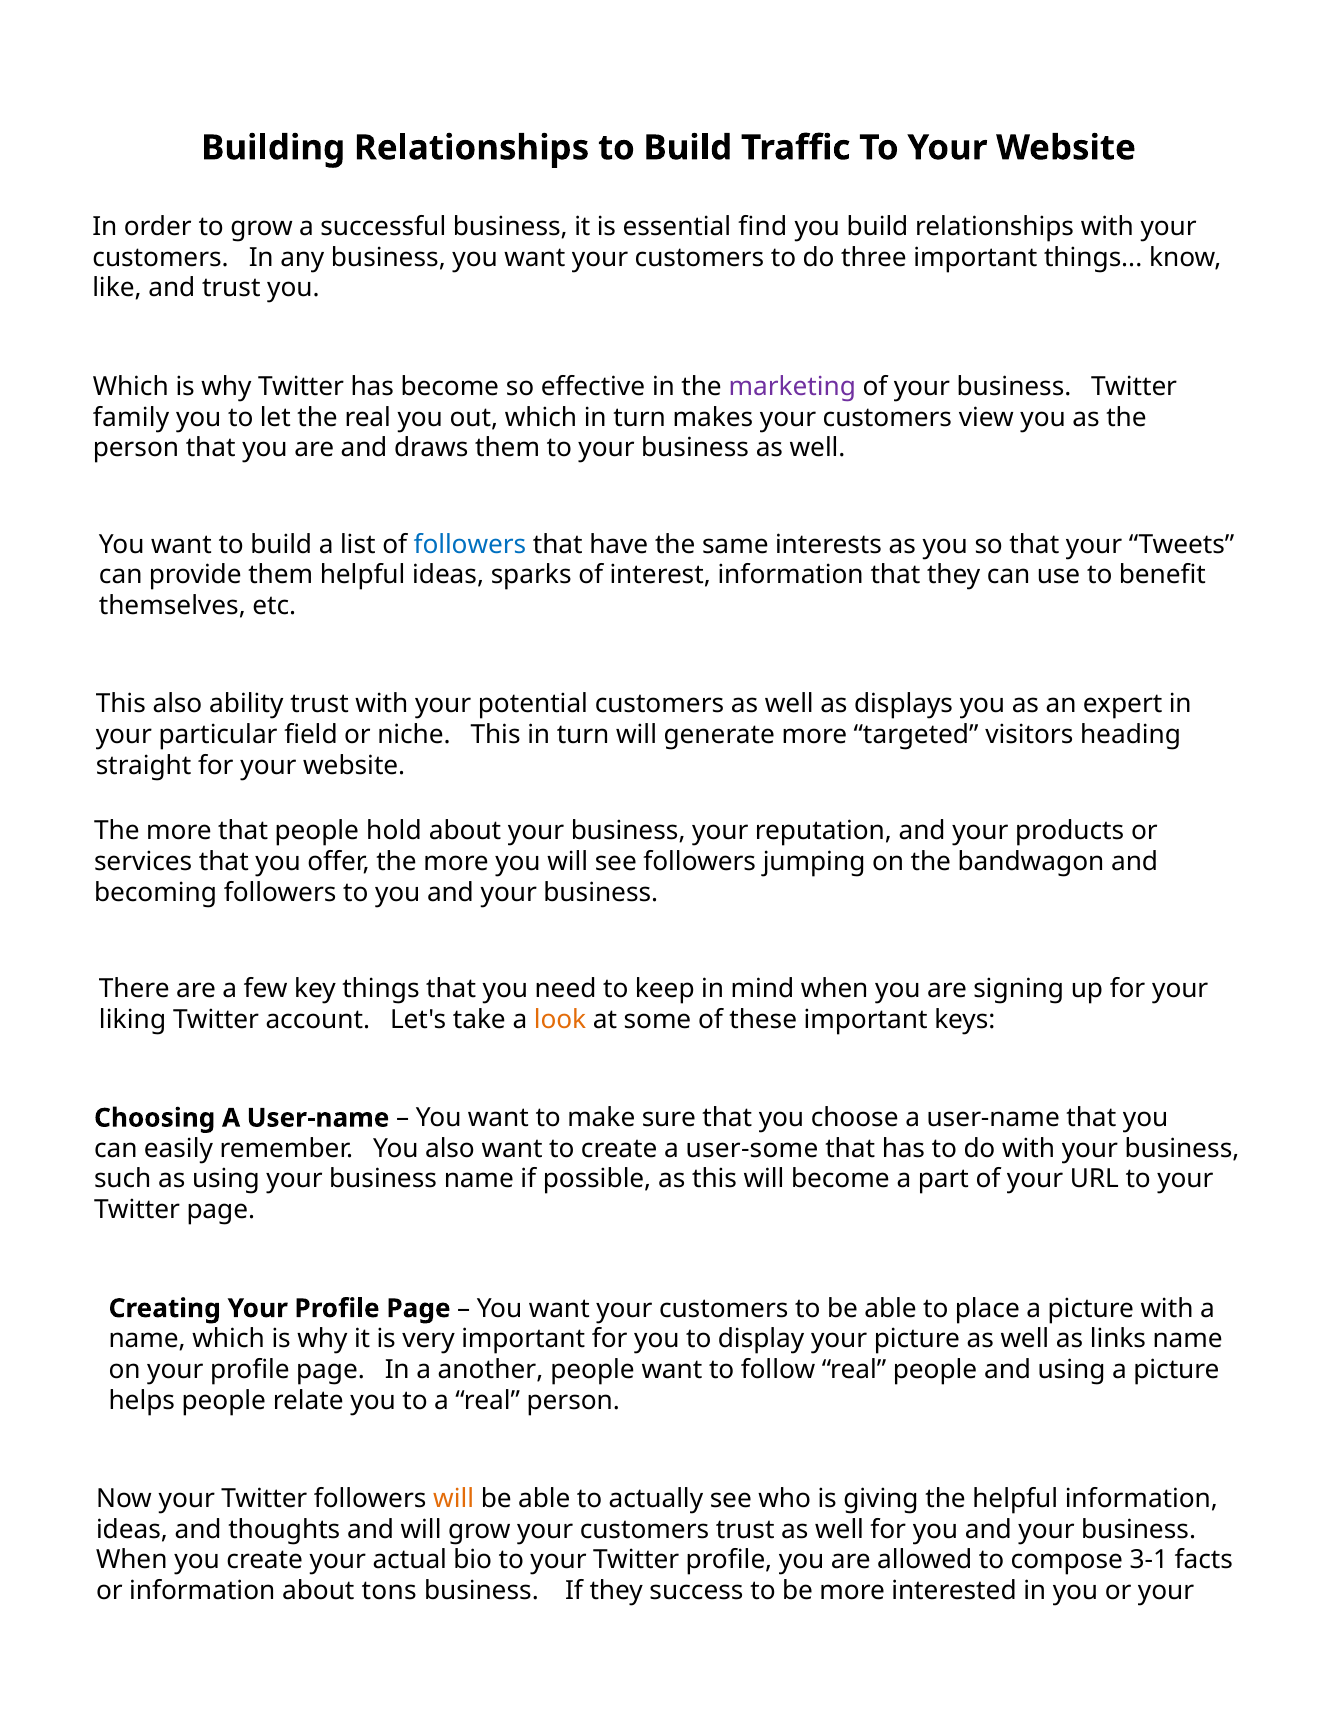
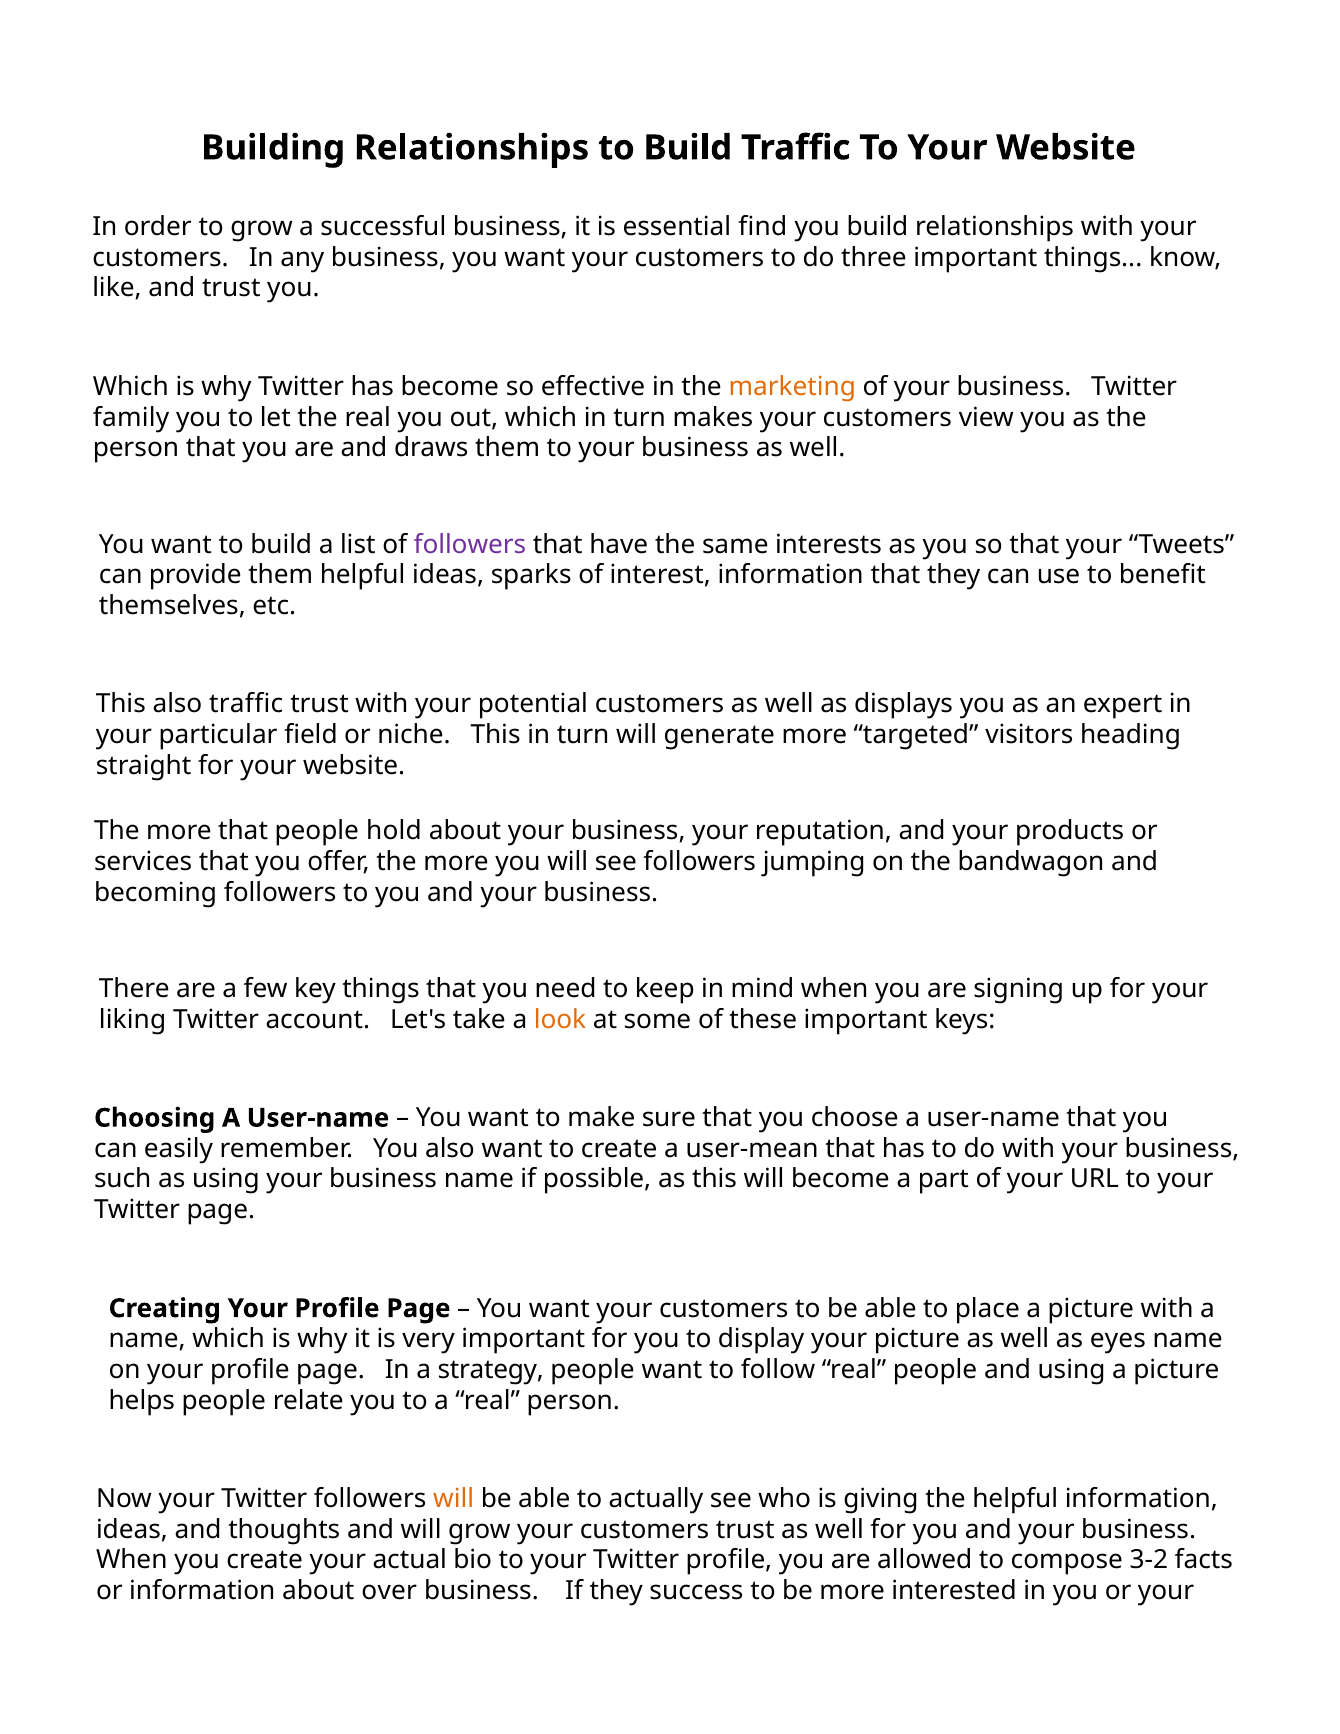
marketing colour: purple -> orange (792, 387)
followers colour: blue -> purple (470, 544)
also ability: ability -> traffic (246, 704)
user-some: user-some -> user-mean (752, 1149)
links: links -> eyes (1118, 1339)
another: another -> strategy (491, 1370)
3-1: 3-1 -> 3-2 (1149, 1560)
tons: tons -> over (389, 1591)
